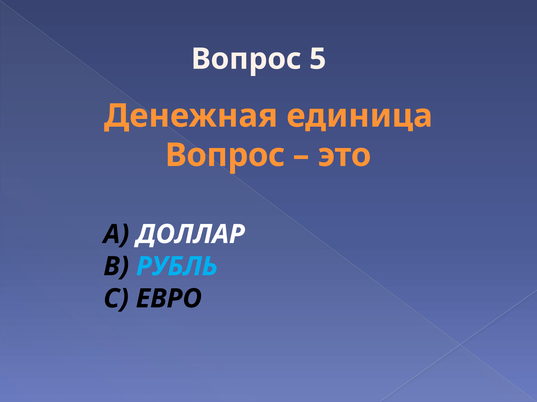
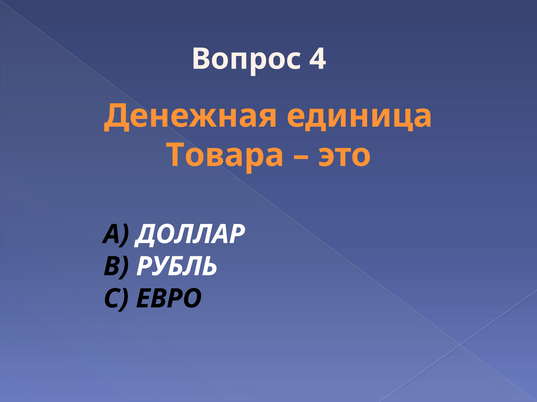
5: 5 -> 4 (318, 59)
Вопрос: Вопрос -> Товара (225, 155)
РУБЛЬ colour: light blue -> white (177, 267)
